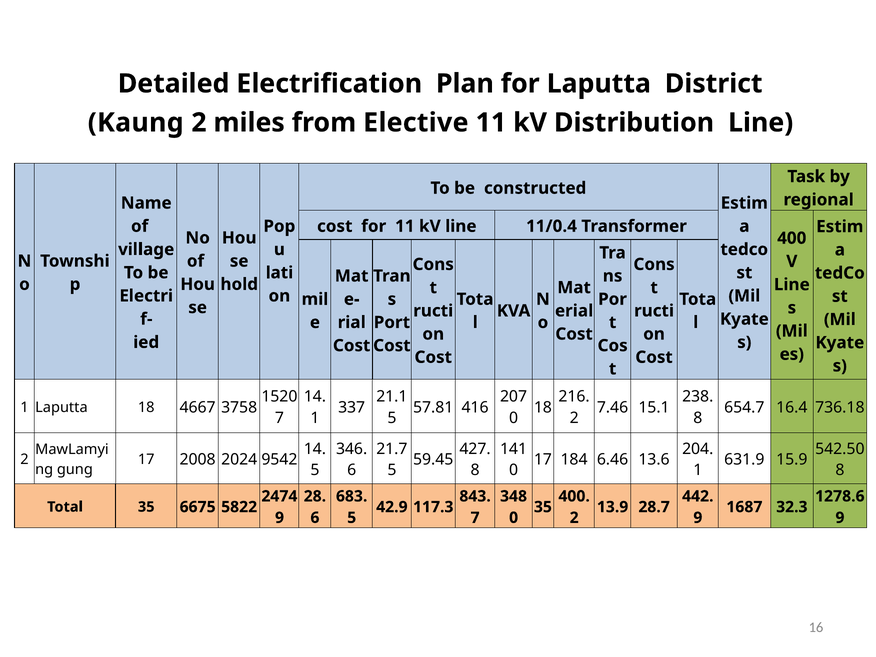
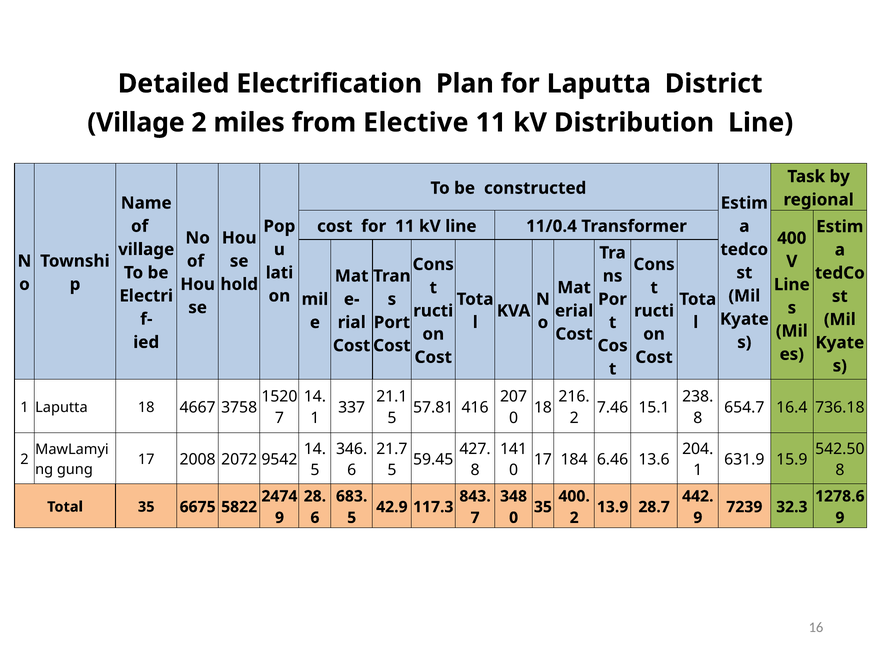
Kaung: Kaung -> Village (136, 123)
2024: 2024 -> 2072 (239, 460)
1687: 1687 -> 7239 (744, 507)
